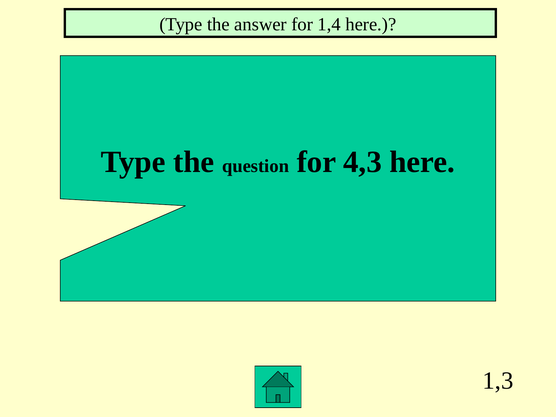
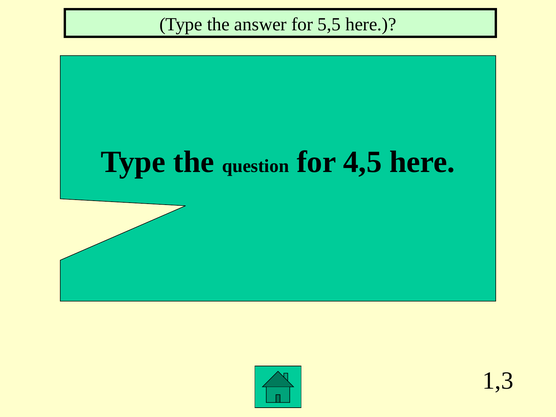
1,4: 1,4 -> 5,5 (329, 24)
4,3: 4,3 -> 4,5 (363, 162)
